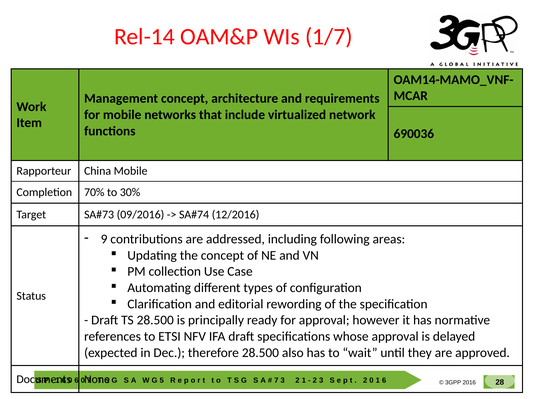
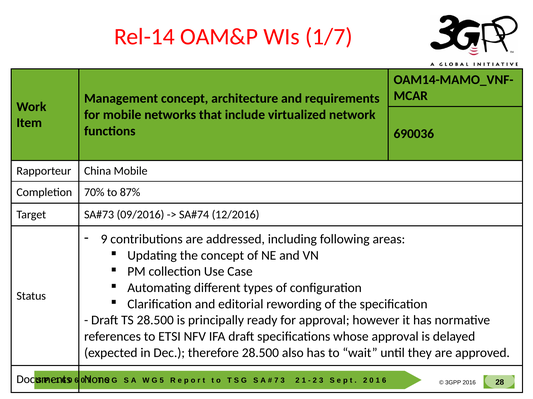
30%: 30% -> 87% (130, 193)
